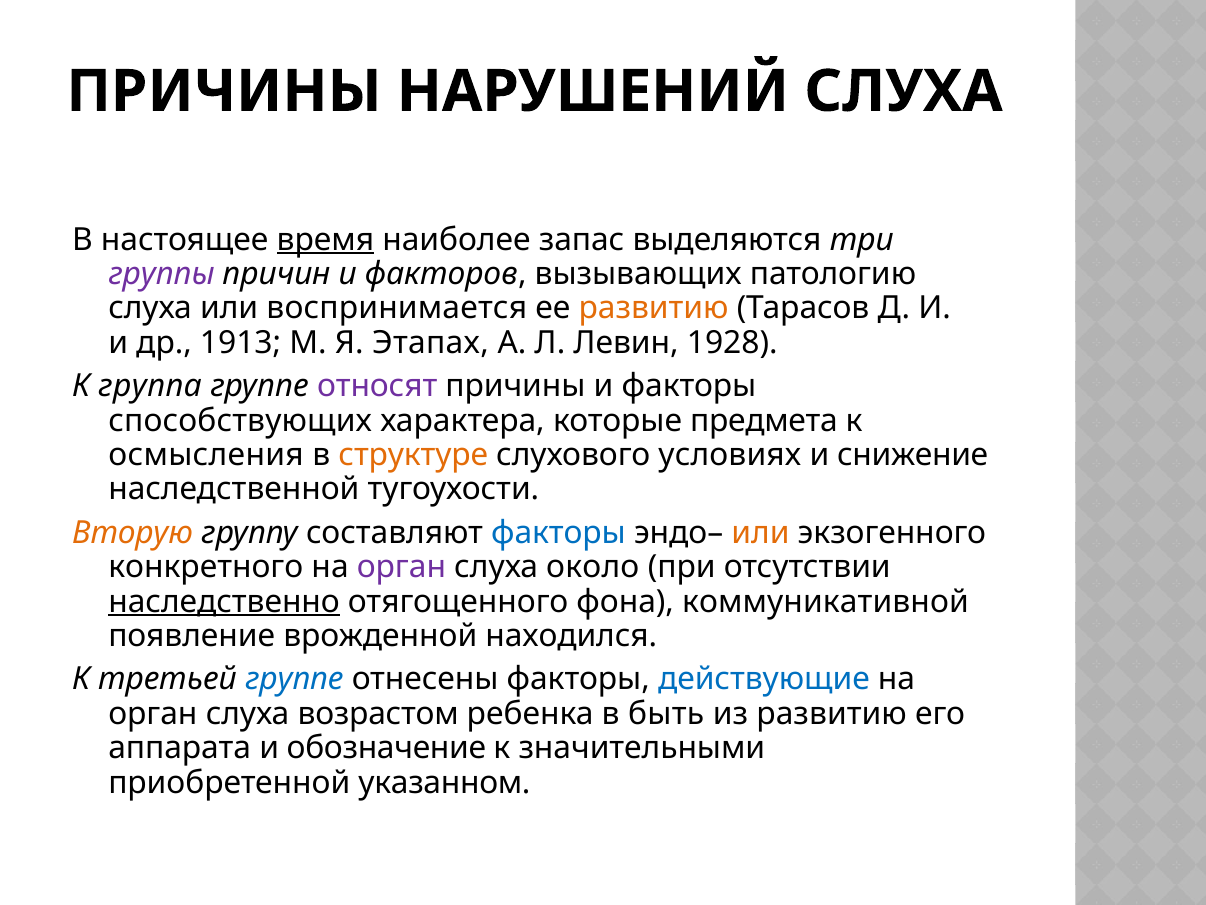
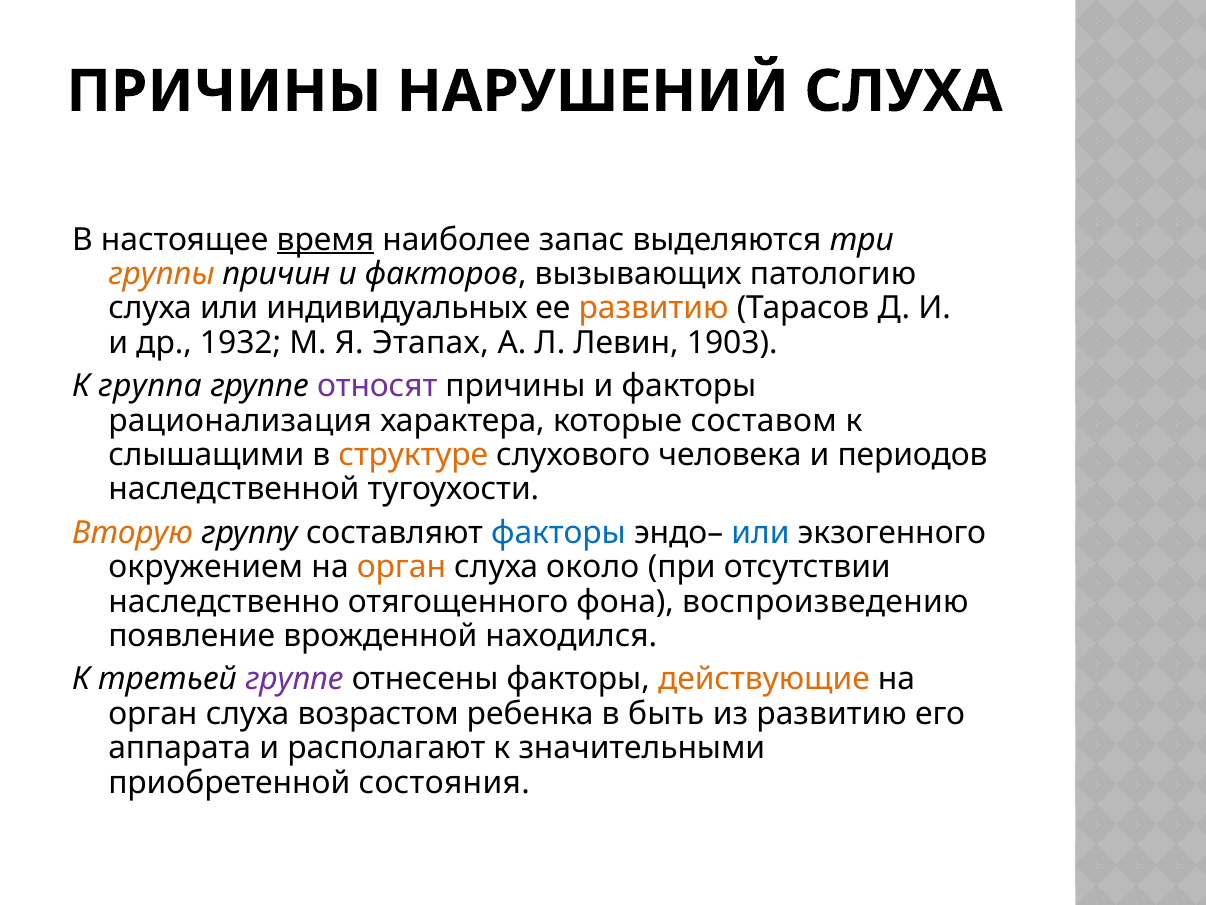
группы colour: purple -> orange (161, 274)
воспринимается: воспринимается -> индивидуальных (397, 308)
1913: 1913 -> 1932 (241, 343)
1928: 1928 -> 1903 (732, 343)
способствующих: способствующих -> рационализация (240, 420)
предмета: предмета -> составом (764, 420)
осмысления: осмысления -> слышащими (206, 455)
условиях: условиях -> человека (730, 455)
снижение: снижение -> периодов (913, 455)
или colour: orange -> blue (761, 533)
конкретного: конкретного -> окружением (206, 567)
орган colour: purple -> orange (401, 567)
наследственно underline: present -> none (224, 601)
коммуникативной: коммуникативной -> воспроизведению (825, 601)
группе colour: blue -> purple (294, 679)
действующие colour: blue -> orange (764, 679)
обозначение: обозначение -> располагают (386, 748)
указанном: указанном -> состояния (444, 782)
